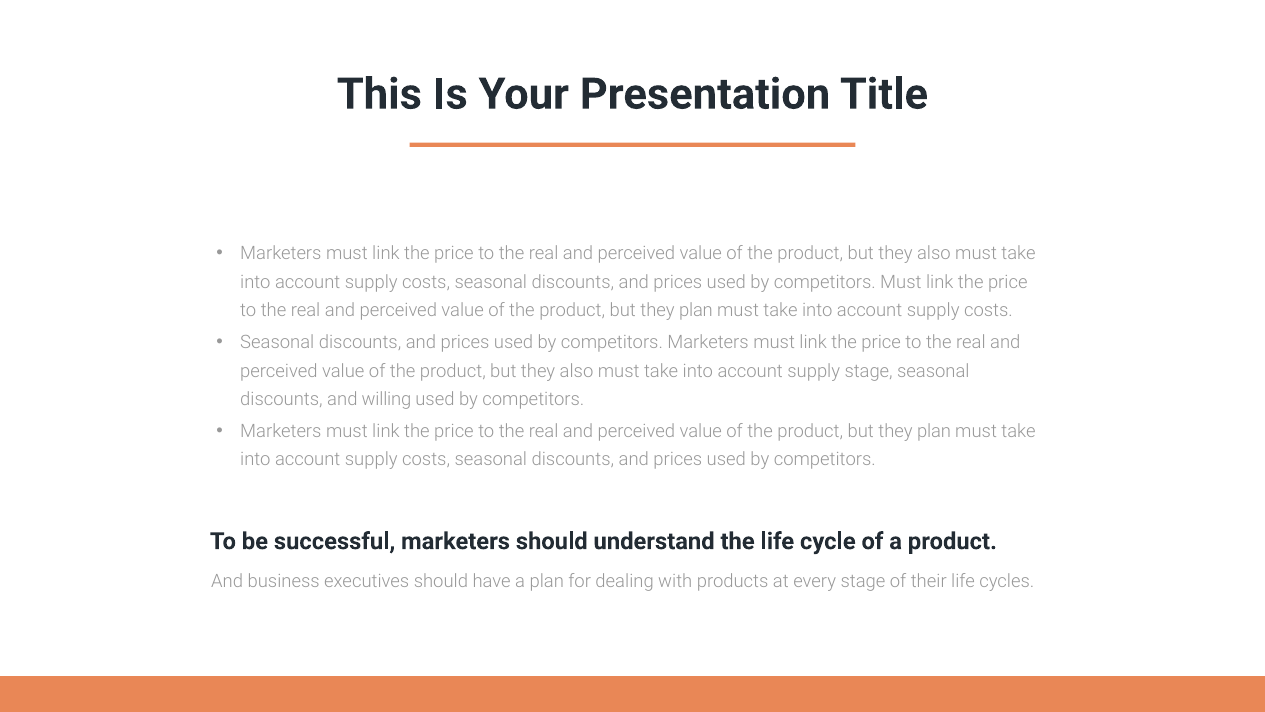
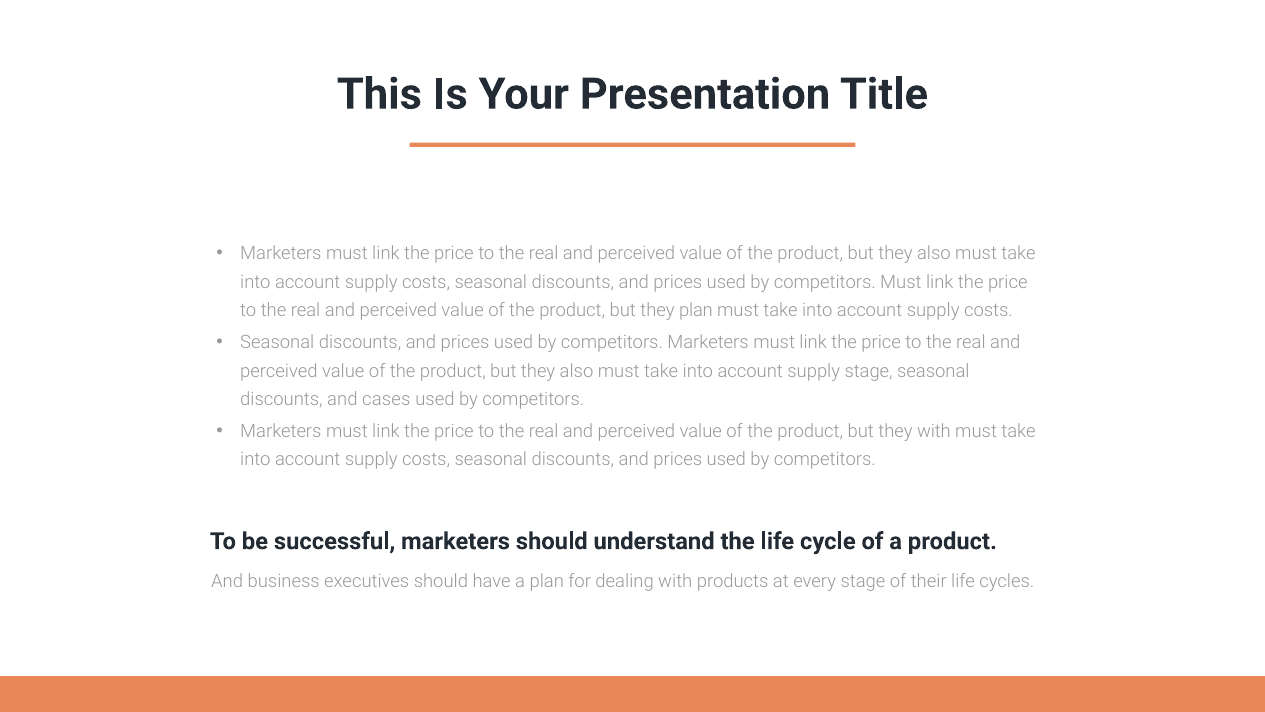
willing: willing -> cases (386, 399)
plan: plan -> with (934, 431)
